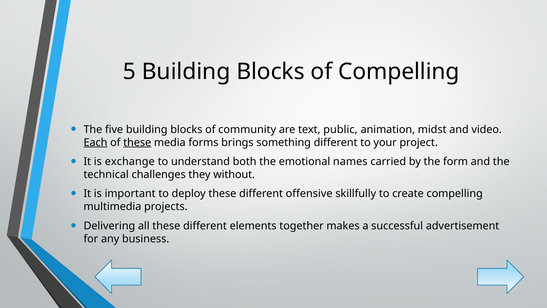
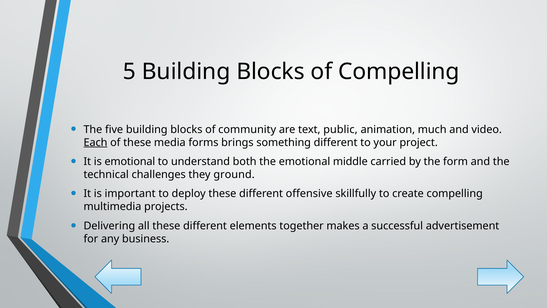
midst: midst -> much (432, 129)
these underline: present -> none (137, 142)
is exchange: exchange -> emotional (130, 161)
names: names -> middle (350, 161)
without: without -> ground (234, 174)
